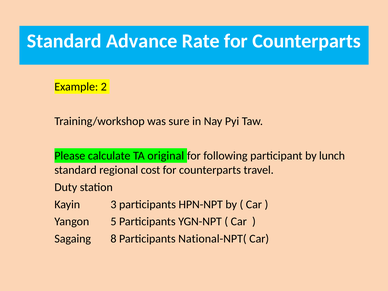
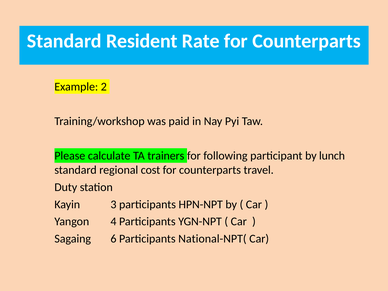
Advance: Advance -> Resident (142, 41)
sure: sure -> paid (179, 121)
original: original -> trainers (166, 156)
5: 5 -> 4 (113, 222)
8: 8 -> 6 (113, 239)
